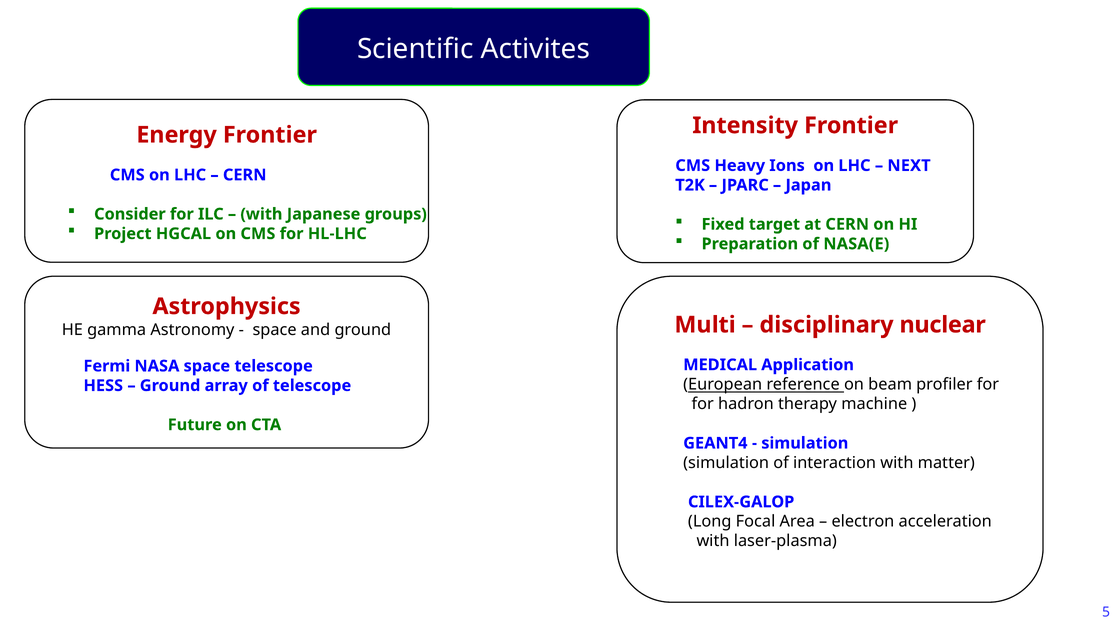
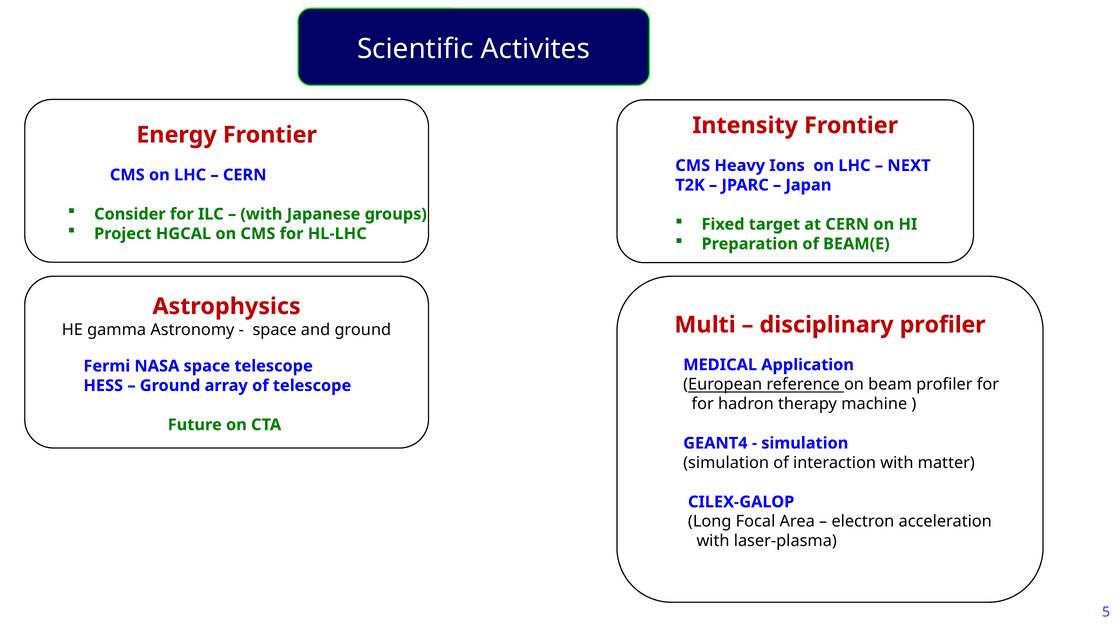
NASA(E: NASA(E -> BEAM(E (856, 244)
disciplinary nuclear: nuclear -> profiler (943, 325)
